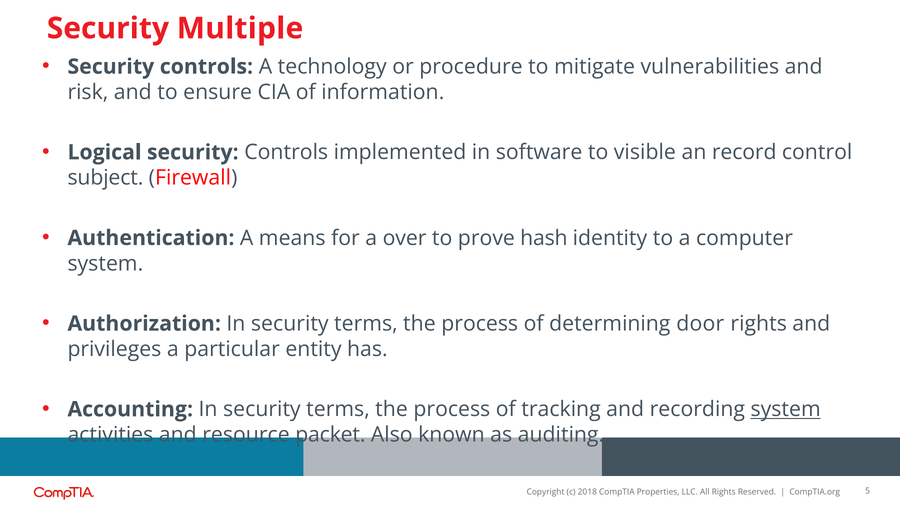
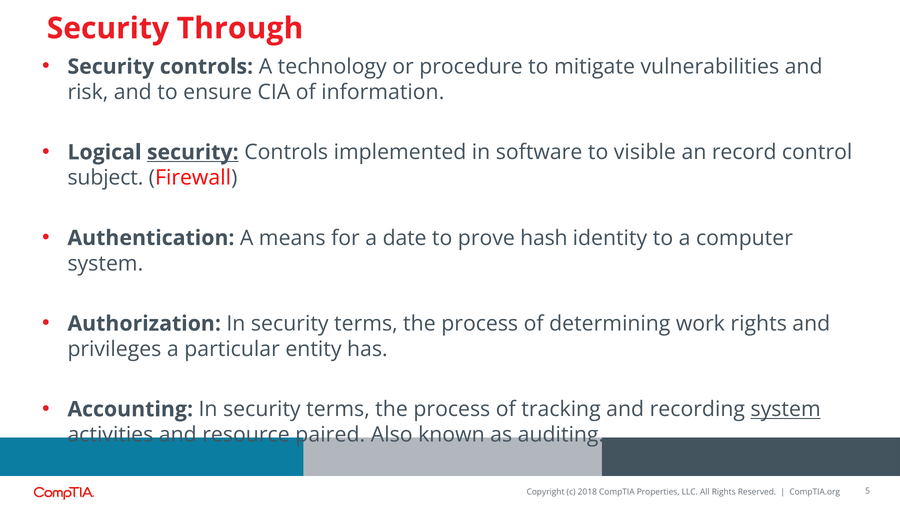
Multiple: Multiple -> Through (240, 28)
security underline: none -> present (193, 152)
over: over -> date (405, 238)
door: door -> work (700, 323)
packet: packet -> paired (330, 434)
